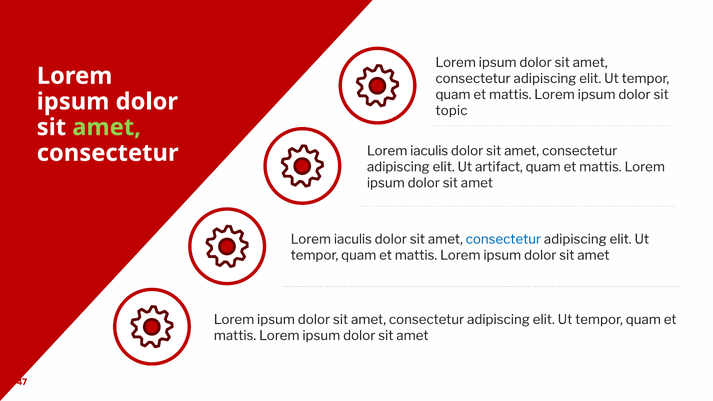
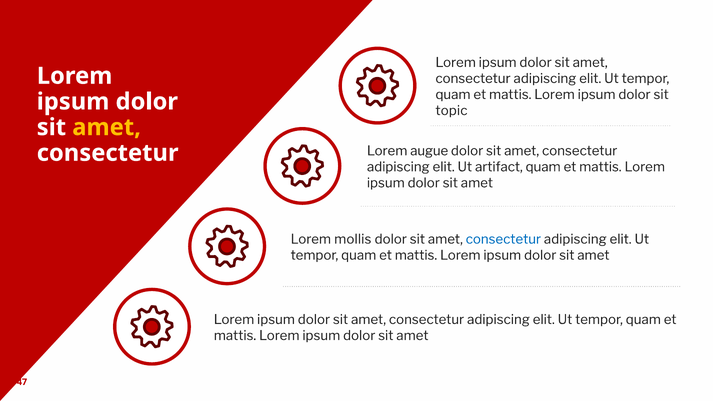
amet colour: light green -> yellow (107, 127)
iaculis: iaculis -> augue (429, 151)
iaculis: iaculis -> mollis (353, 239)
